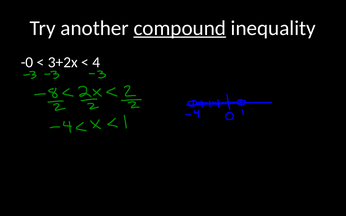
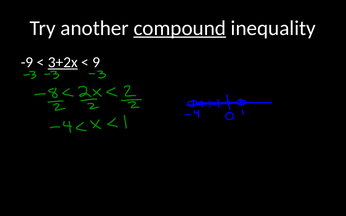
-0: -0 -> -9 (27, 62)
3+2x underline: none -> present (63, 62)
4: 4 -> 9 (96, 62)
